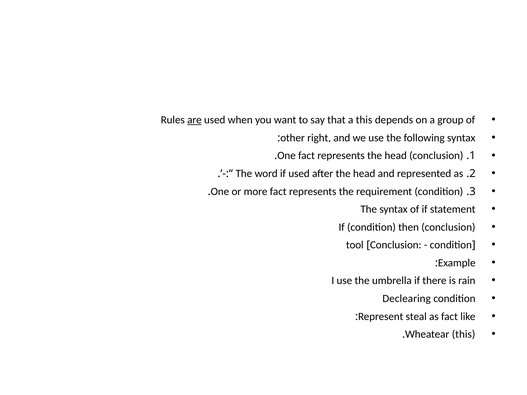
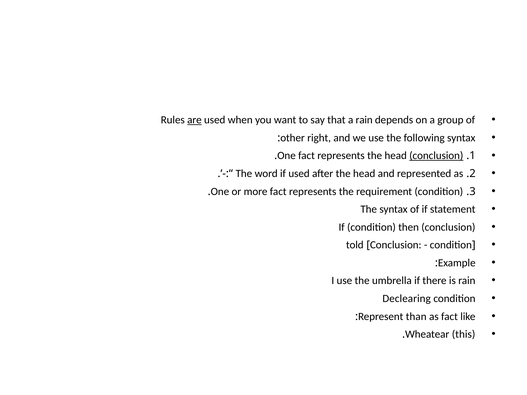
a this: this -> rain (364, 120)
conclusion underline: none -> present (436, 156)
tool: tool -> told (355, 245)
steal: steal -> than (416, 317)
